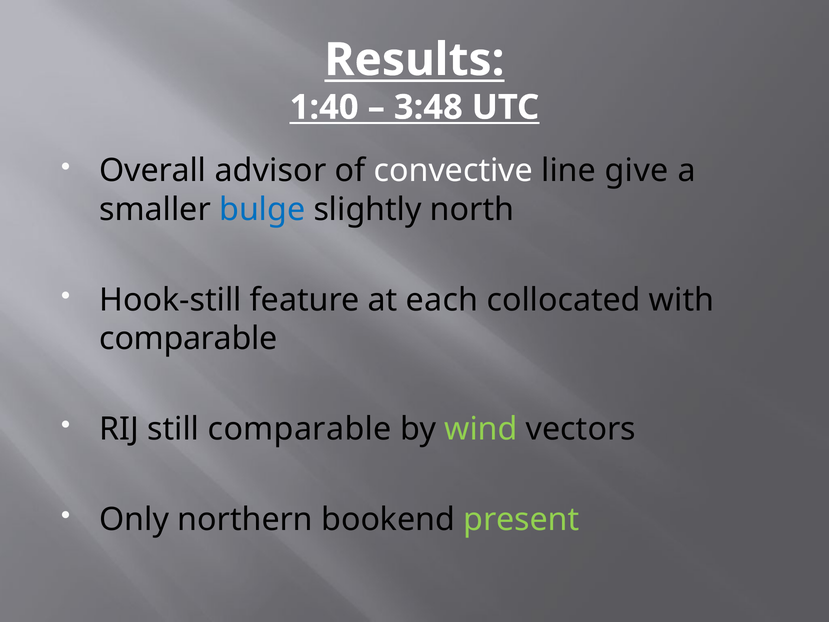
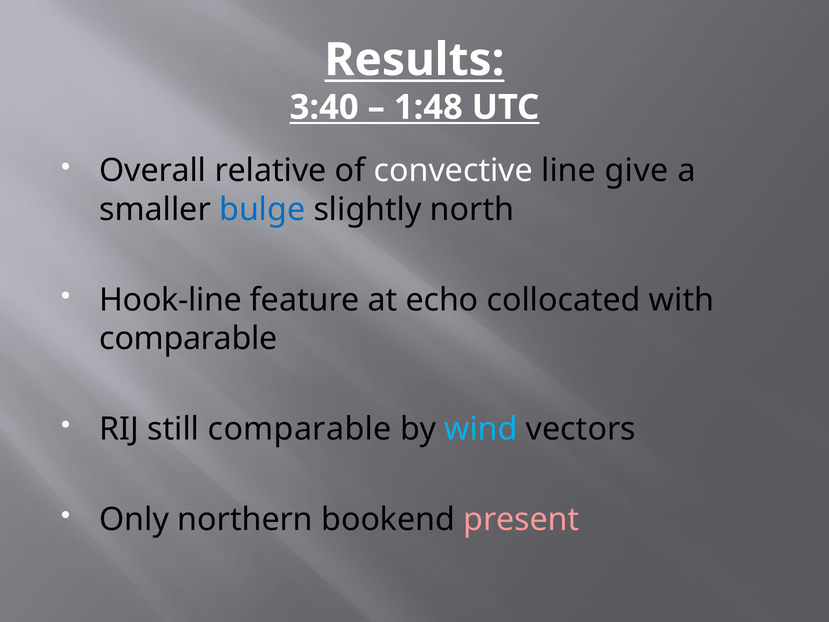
1:40: 1:40 -> 3:40 (324, 107)
3:48: 3:48 -> 1:48 (428, 107)
advisor: advisor -> relative (271, 171)
Hook-still: Hook-still -> Hook-line (171, 300)
each: each -> echo (442, 300)
wind colour: light green -> light blue (481, 429)
present colour: light green -> pink (521, 519)
